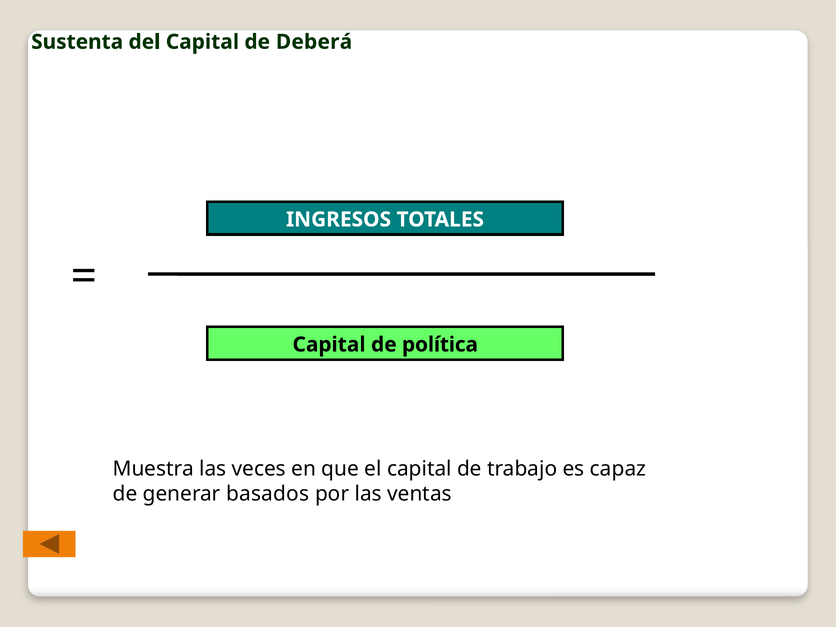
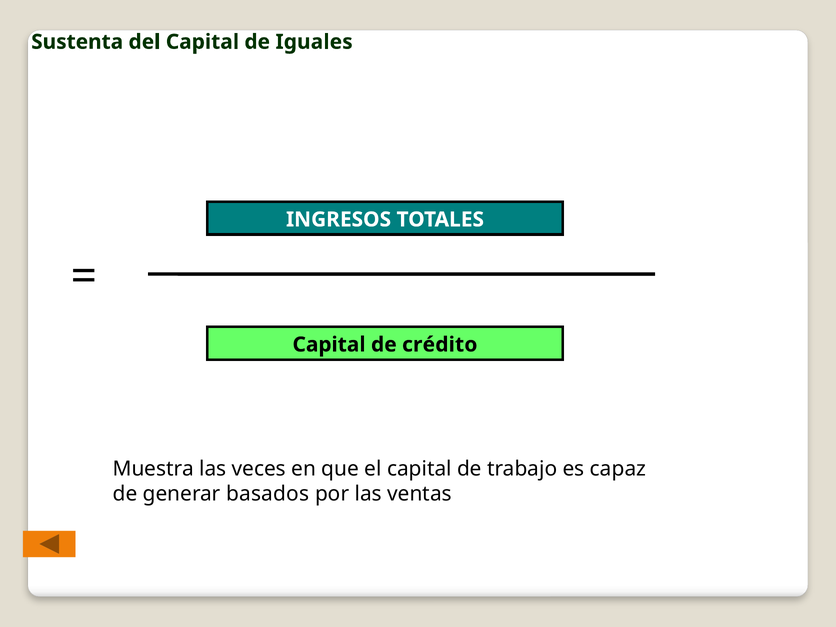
Deberá: Deberá -> Iguales (314, 42)
política: política -> crédito (440, 345)
